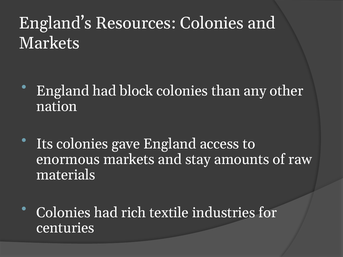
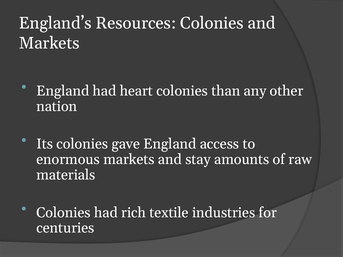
block: block -> heart (136, 91)
